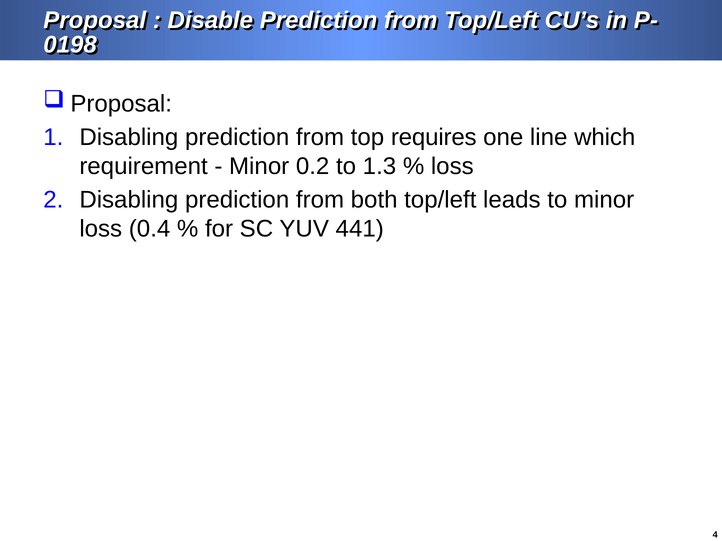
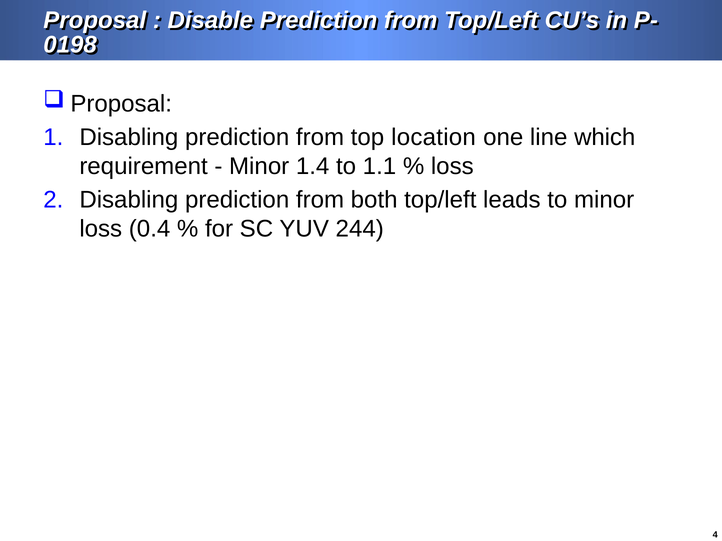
requires: requires -> location (434, 138)
0.2: 0.2 -> 1.4 (313, 167)
1.3: 1.3 -> 1.1 (379, 167)
441: 441 -> 244 (360, 229)
